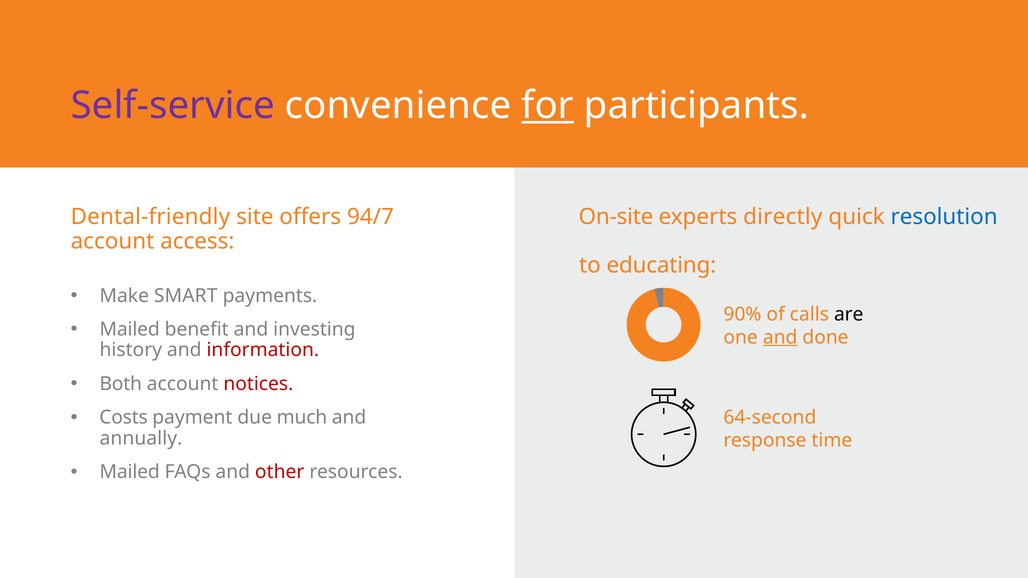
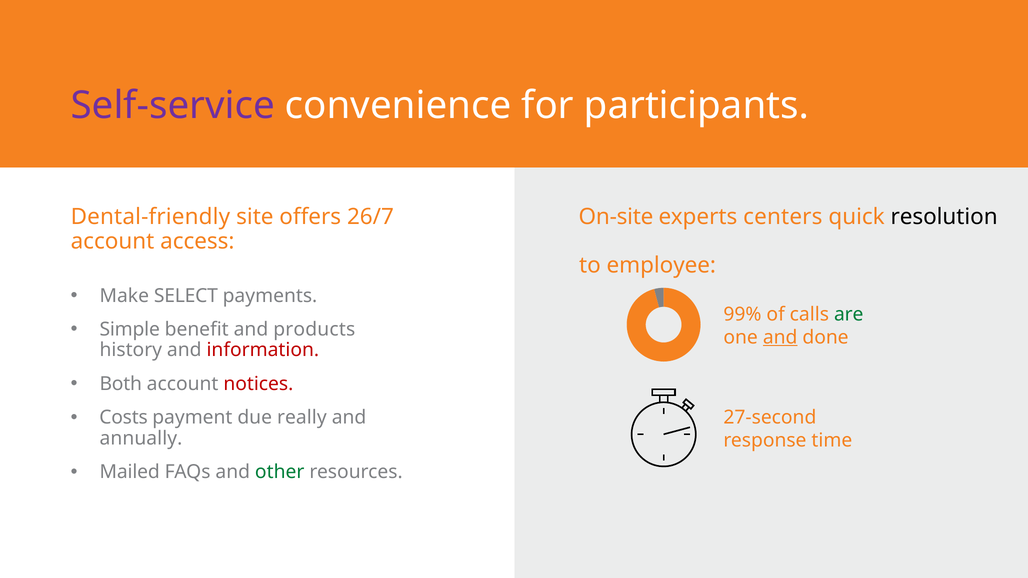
for underline: present -> none (548, 106)
94/7: 94/7 -> 26/7 (370, 217)
directly: directly -> centers (783, 217)
resolution colour: blue -> black (944, 217)
educating: educating -> employee (661, 265)
SMART: SMART -> SELECT (186, 296)
90%: 90% -> 99% (742, 314)
are colour: black -> green (849, 314)
Mailed: Mailed -> Simple (130, 329)
investing: investing -> products (314, 329)
much: much -> really (302, 418)
64-second: 64-second -> 27-second (770, 418)
other colour: red -> green (280, 472)
